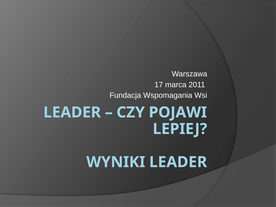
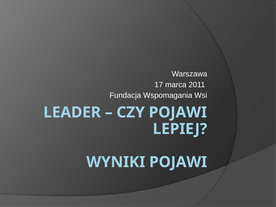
WYNIKI LEADER: LEADER -> POJAWI (178, 162)
